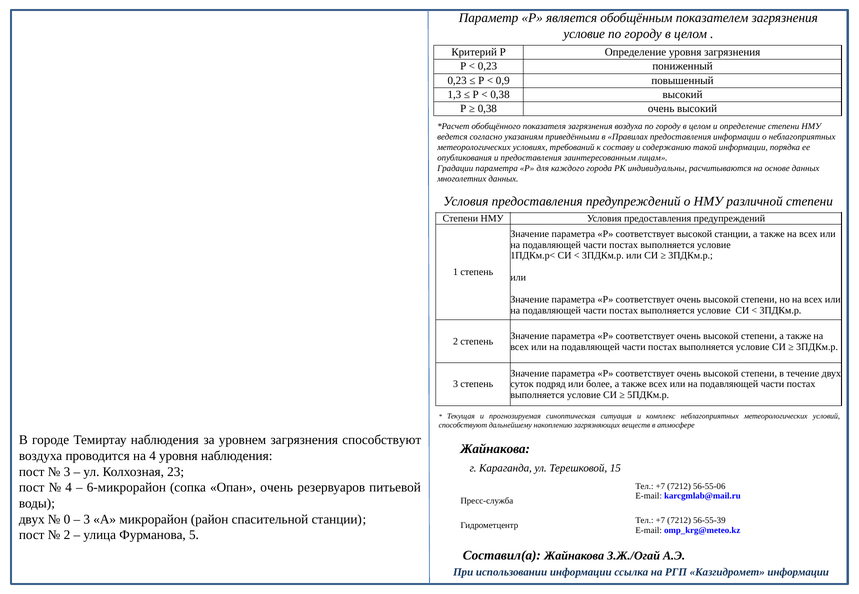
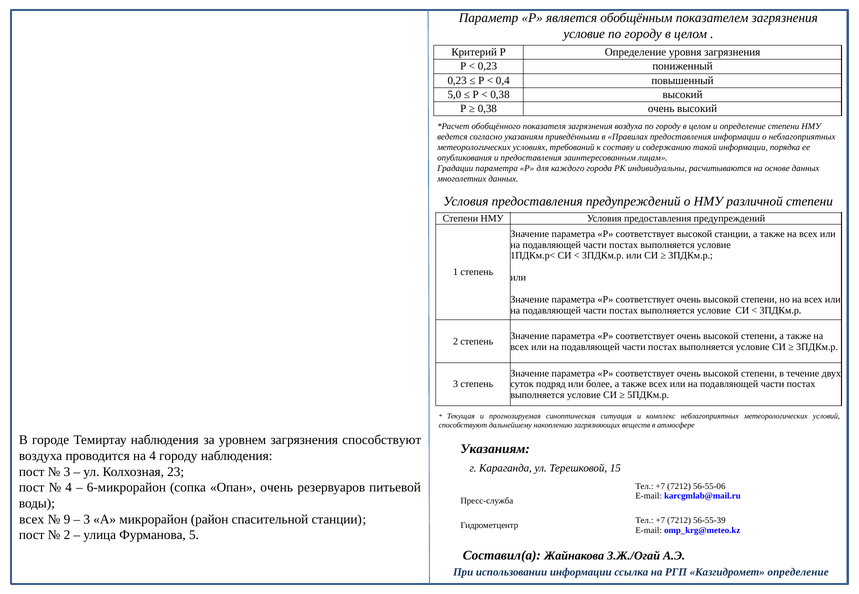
0,9: 0,9 -> 0,4 (503, 81)
1,3: 1,3 -> 5,0 (454, 95)
Жайнакова: Жайнакова -> Указаниям (495, 449)
4 уровня: уровня -> городу (178, 456)
двух: двух -> всех (32, 520)
0: 0 -> 9 (67, 520)
Казгидромет информации: информации -> определение (798, 573)
